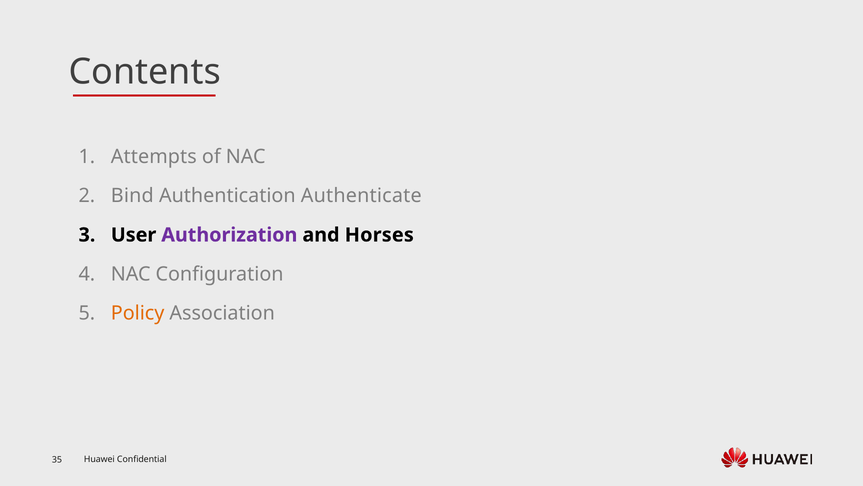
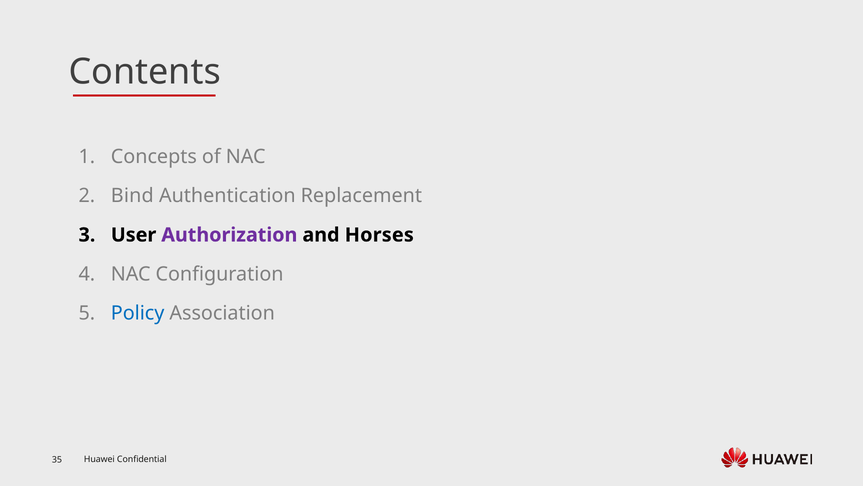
Attempts: Attempts -> Concepts (154, 156)
Authenticate: Authenticate -> Replacement (361, 196)
Policy colour: orange -> blue (138, 313)
